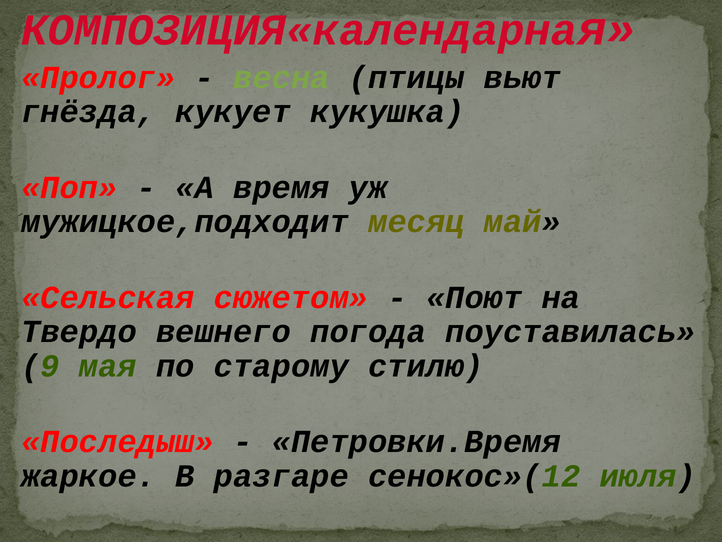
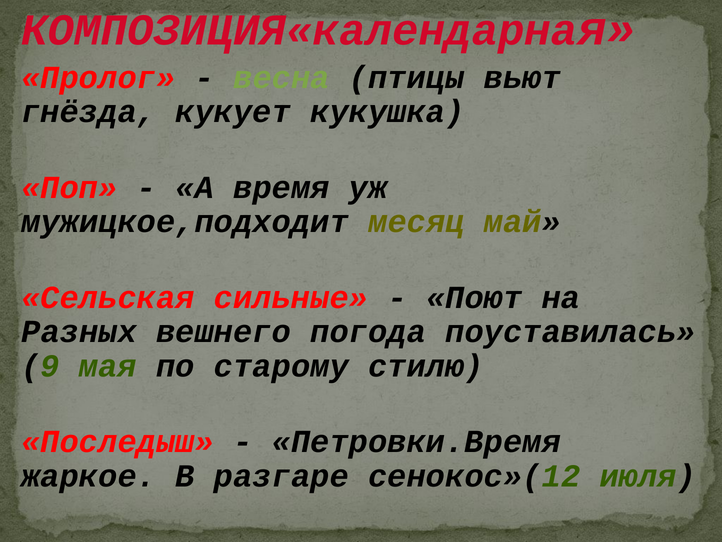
сюжетом: сюжетом -> сильные (291, 297)
Твердо: Твердо -> Разных (79, 332)
